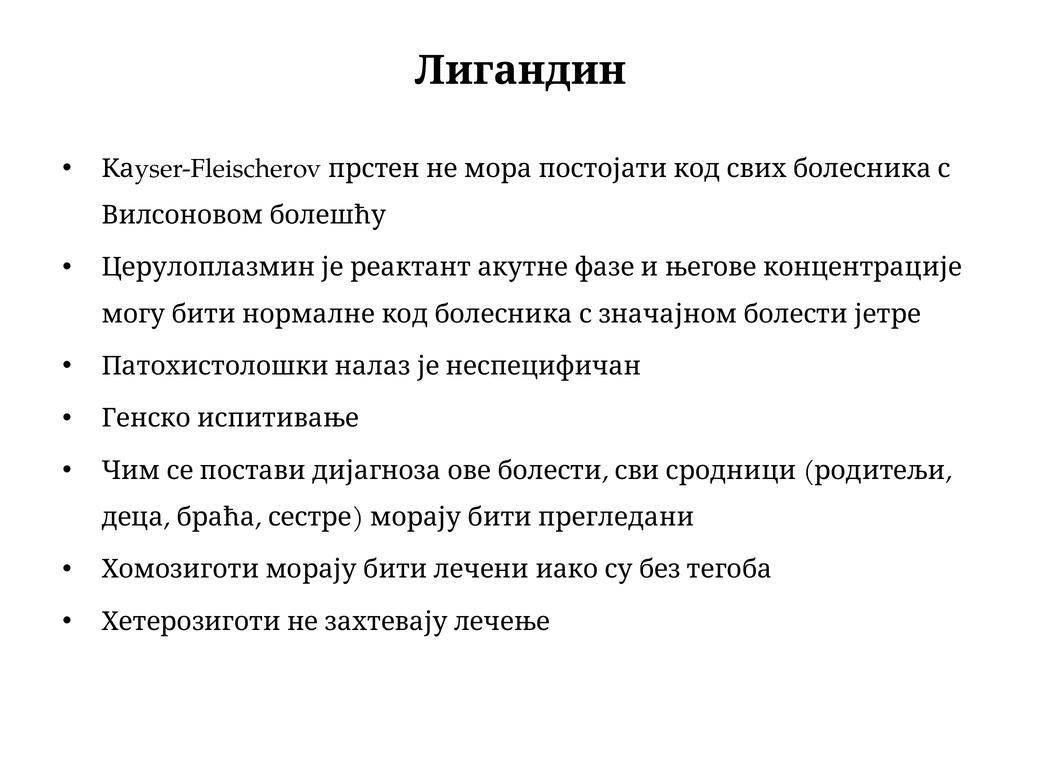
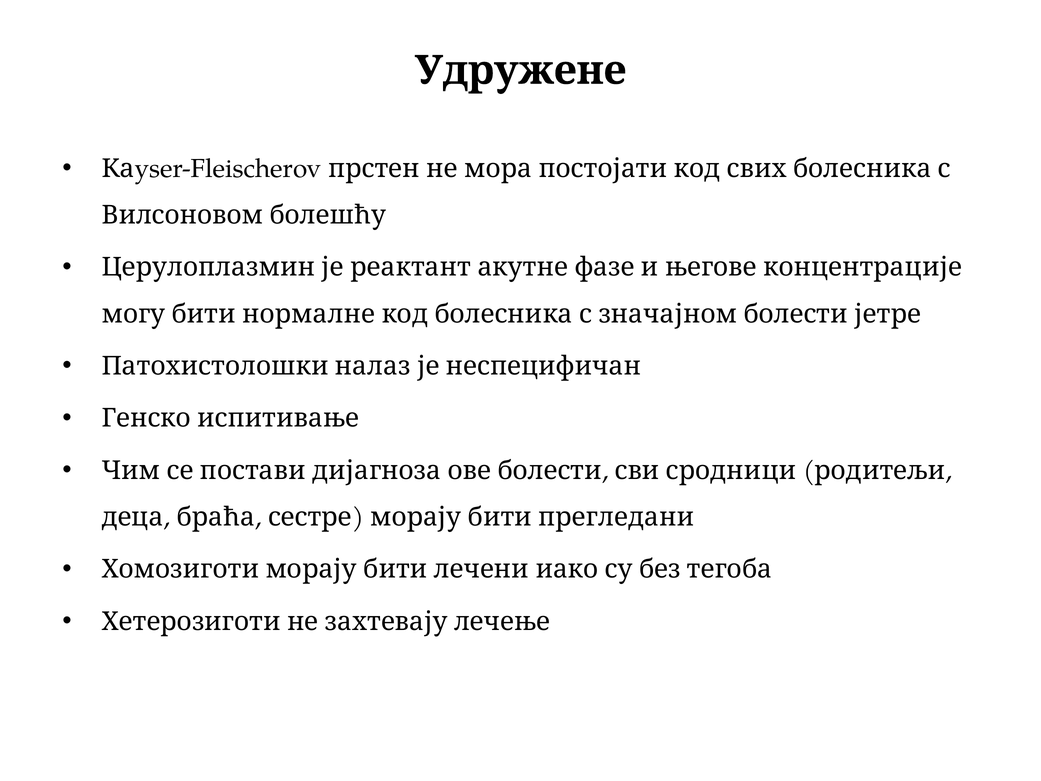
Лигандин: Лигандин -> Удружене (521, 70)
